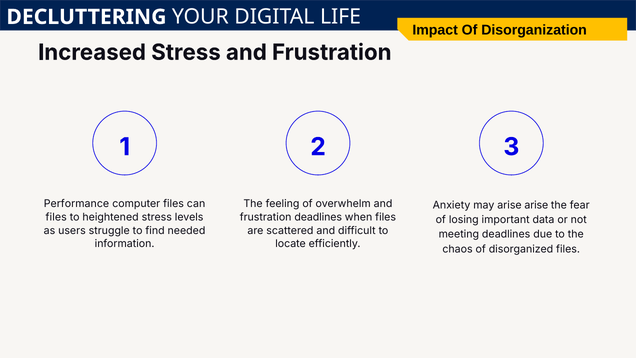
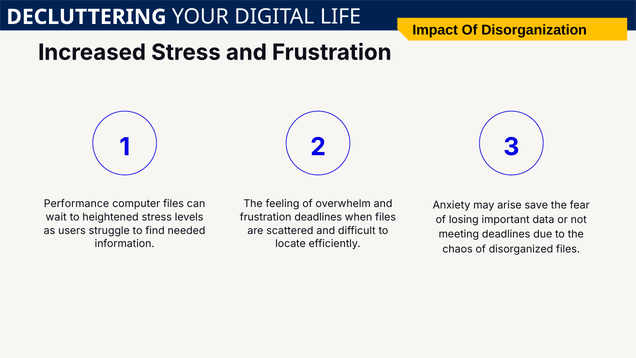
arise arise: arise -> save (536, 205)
files: files -> wait (56, 217)
